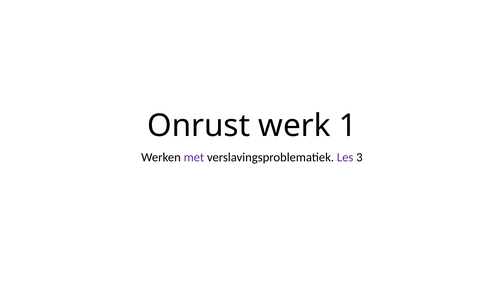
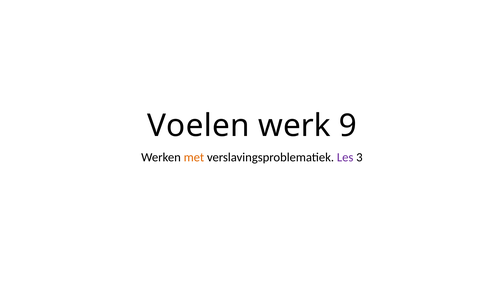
Onrust: Onrust -> Voelen (198, 126)
1: 1 -> 9 (348, 126)
met colour: purple -> orange (194, 158)
